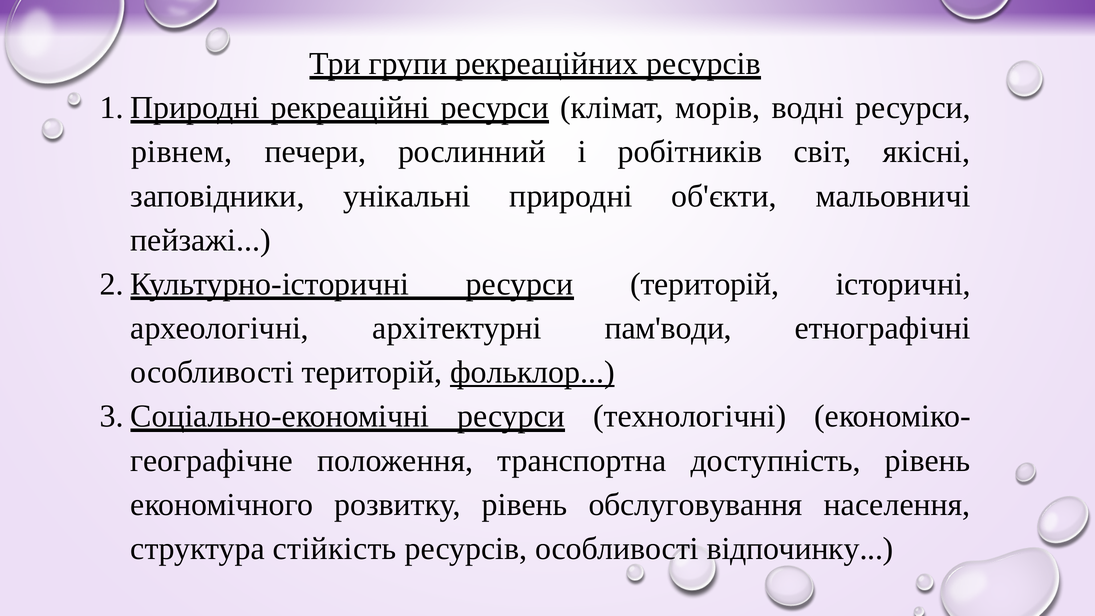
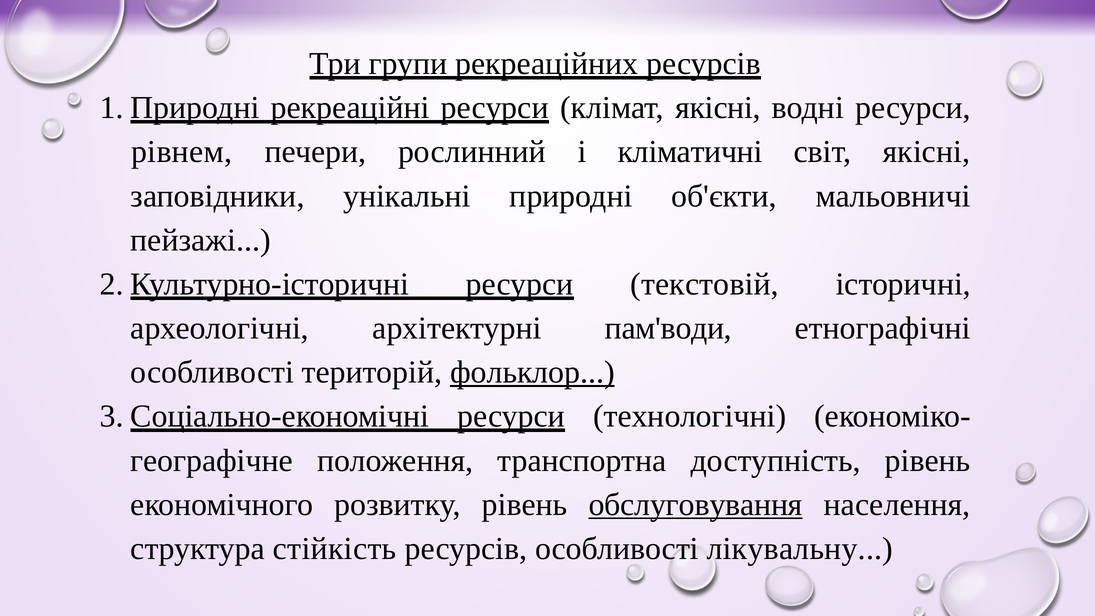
клімат морів: морів -> якісні (718, 108)
робітників: робітників -> кліматичні (690, 152)
територій: територій -> текстовій (705, 284)
обслуговування underline: none -> present (696, 504)
відпочинку: відпочинку -> лікувальну (800, 549)
